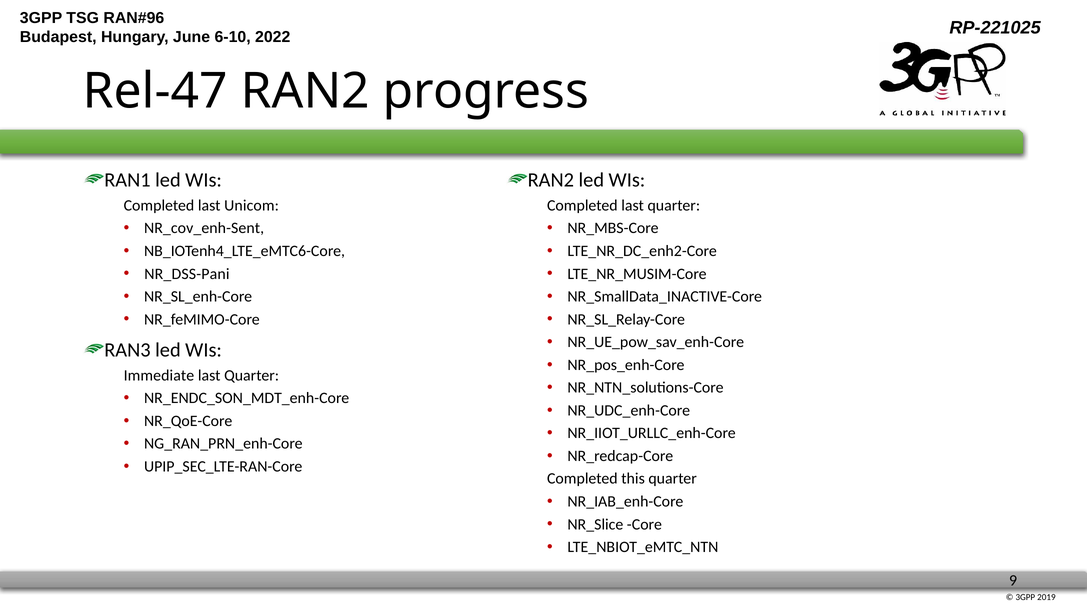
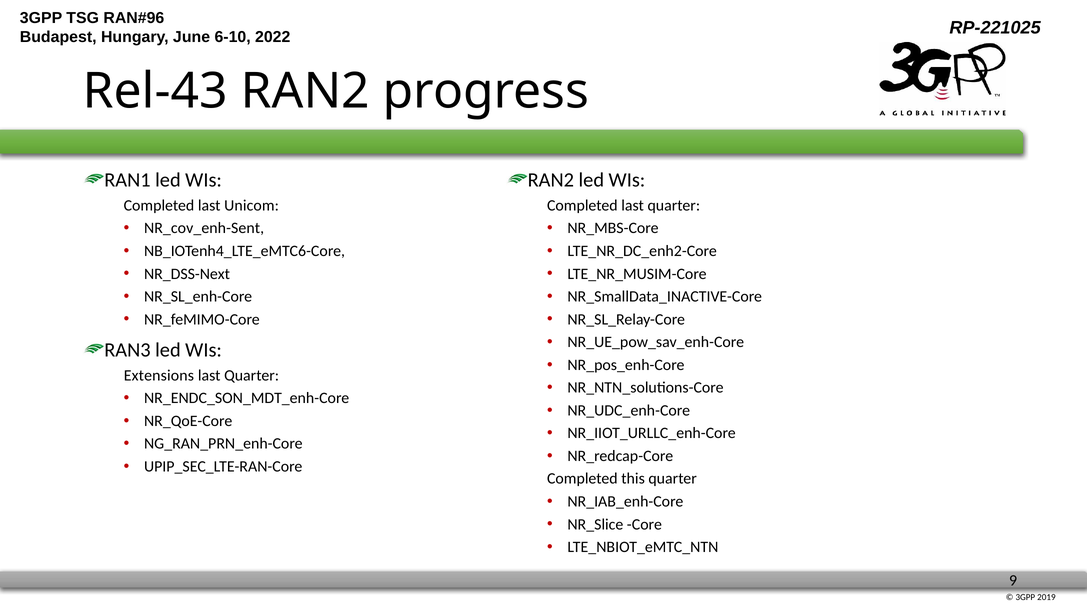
Rel-47: Rel-47 -> Rel-43 (155, 91)
NR_DSS-Pani: NR_DSS-Pani -> NR_DSS-Next (187, 274)
Immediate: Immediate -> Extensions (159, 376)
